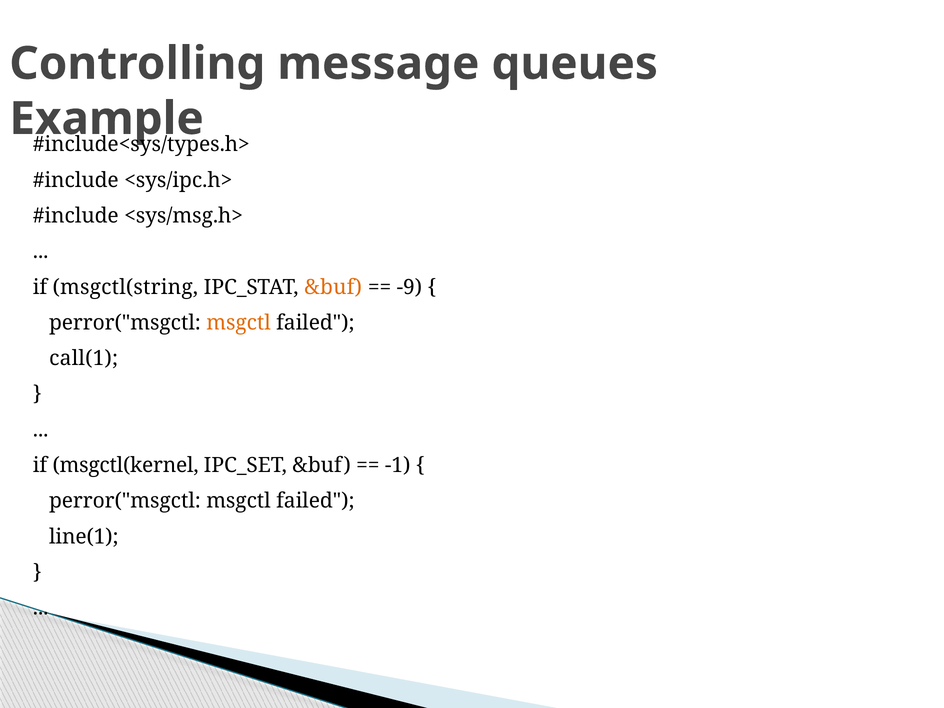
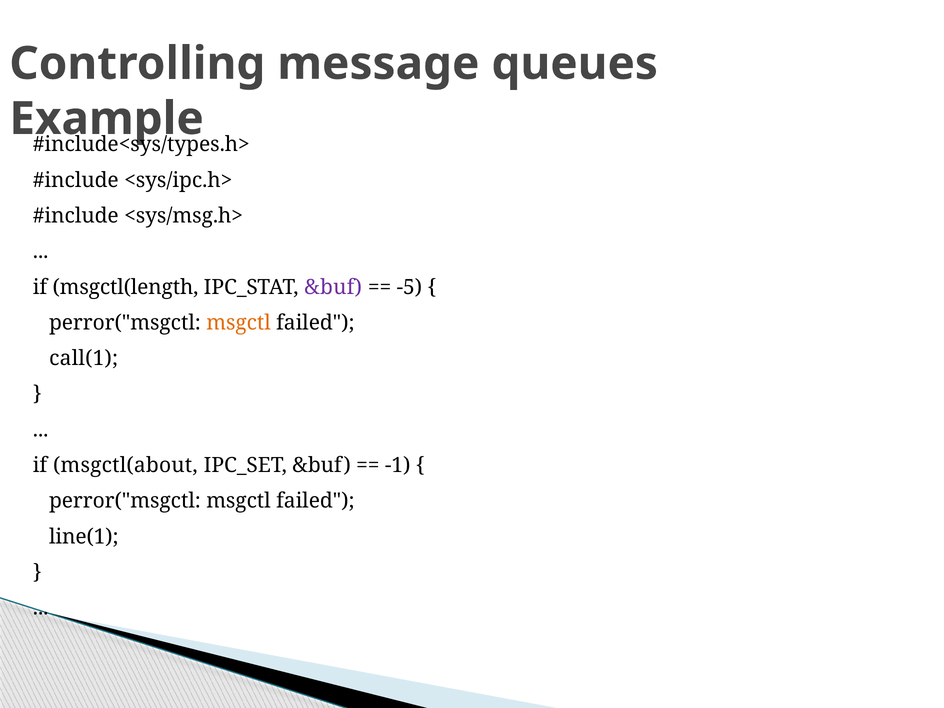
msgctl(string: msgctl(string -> msgctl(length (126, 287)
&buf colour: orange -> purple (333, 287)
-9: -9 -> -5 (409, 287)
msgctl(kernel: msgctl(kernel -> msgctl(about (125, 465)
